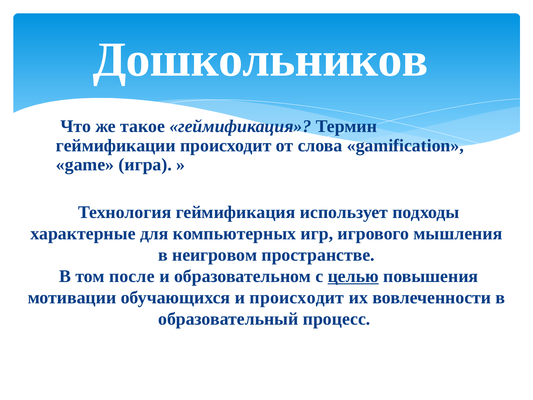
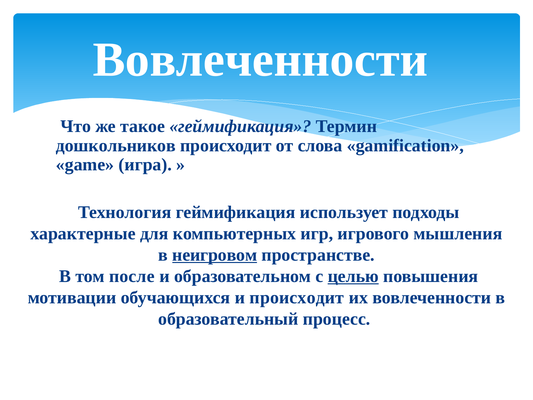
Дошкольников: Дошкольников -> Вовлеченности (260, 60)
геймификации: геймификации -> дошкольников (116, 145)
неигровом underline: none -> present (215, 255)
